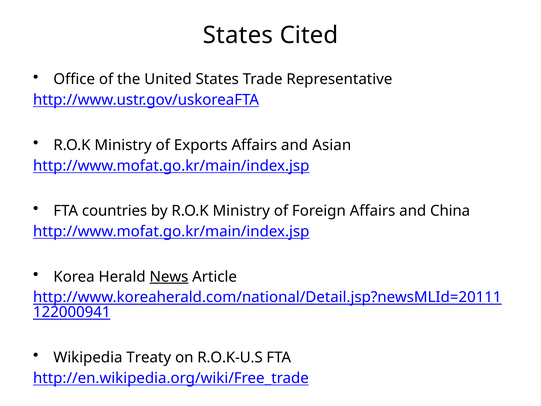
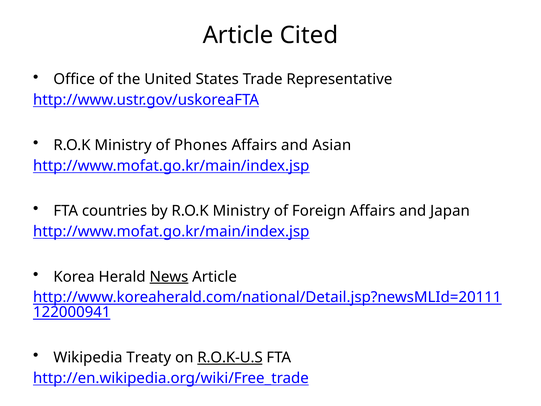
States: States -> Article (238, 35)
Exports: Exports -> Phones (201, 145)
China: China -> Japan (450, 211)
R.O.K-U.S underline: none -> present (230, 357)
